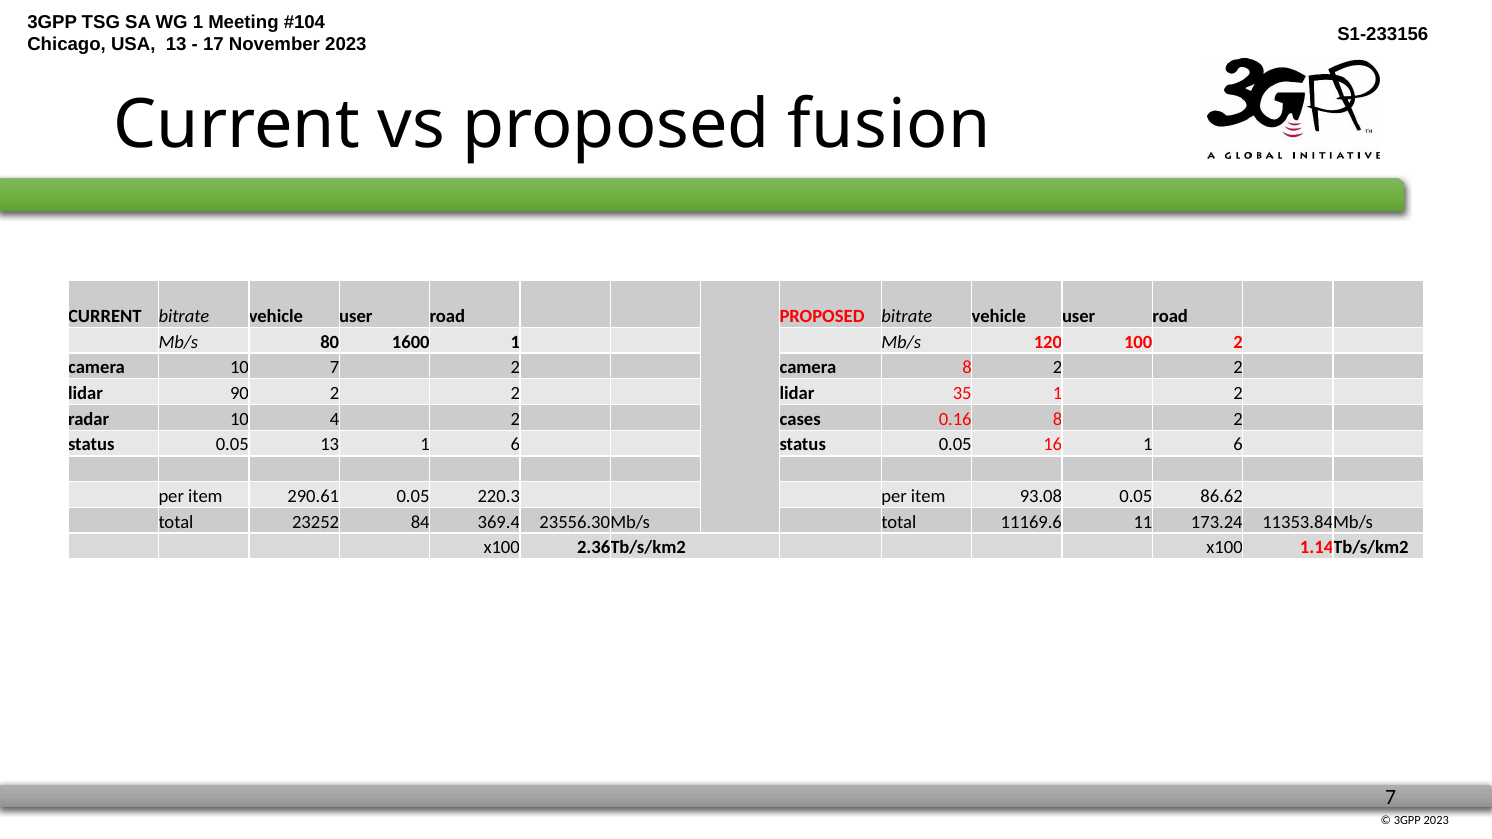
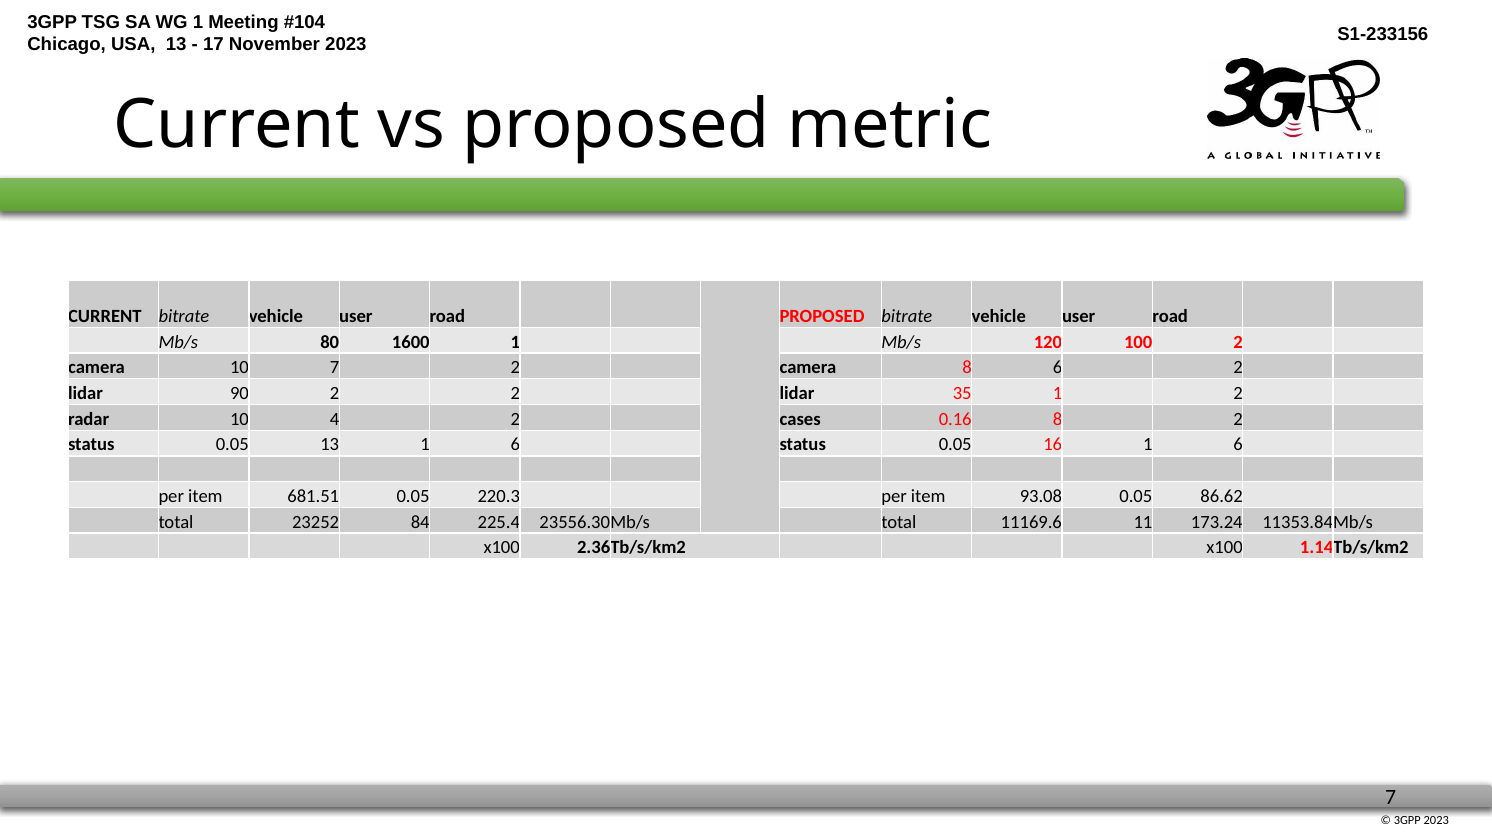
fusion: fusion -> metric (890, 125)
camera 8 2: 2 -> 6 (1057, 368)
290.61: 290.61 -> 681.51 (313, 496)
369.4: 369.4 -> 225.4 (499, 522)
